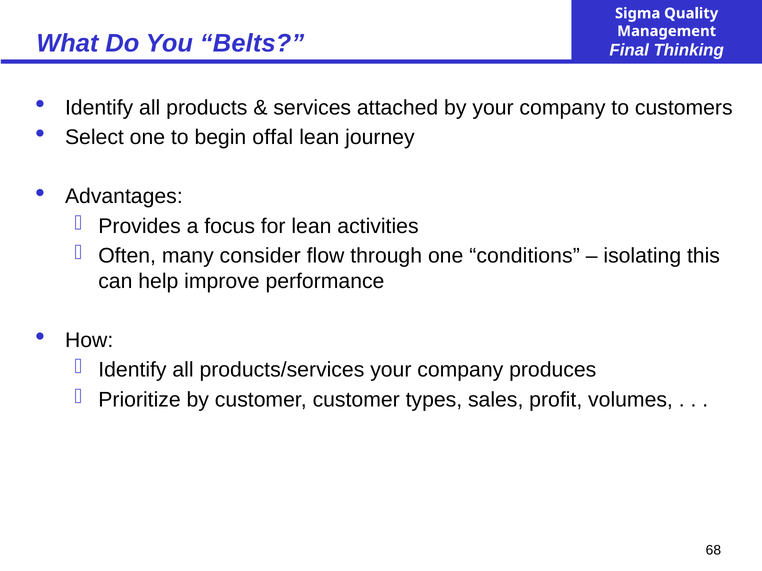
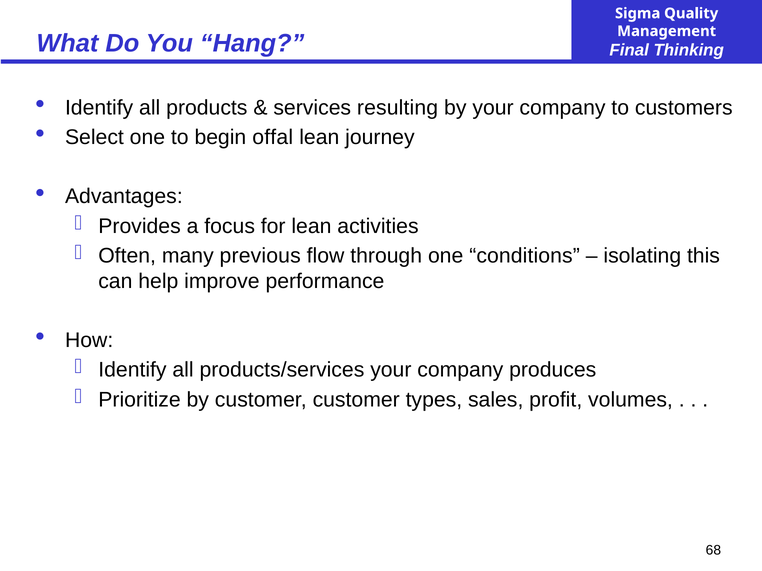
Belts: Belts -> Hang (252, 44)
attached: attached -> resulting (398, 108)
consider: consider -> previous (260, 256)
